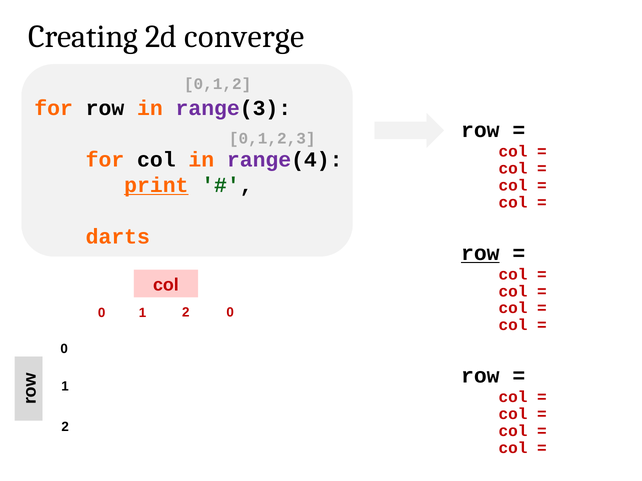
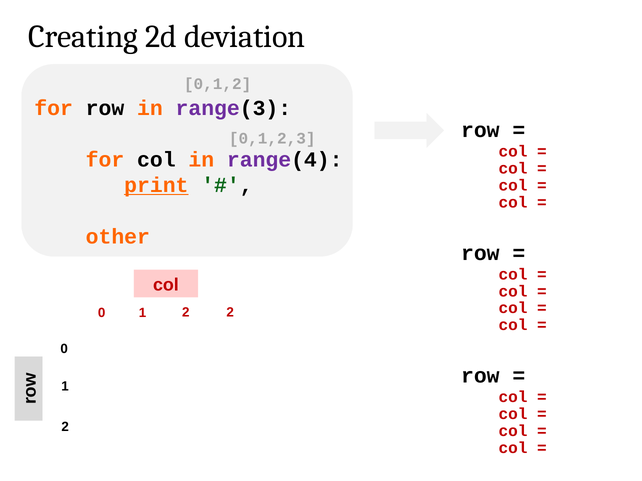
converge: converge -> deviation (245, 37)
darts: darts -> other (118, 237)
row underline: present -> none (480, 254)
2 0: 0 -> 2 (230, 312)
